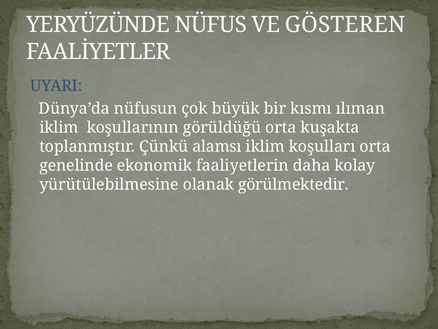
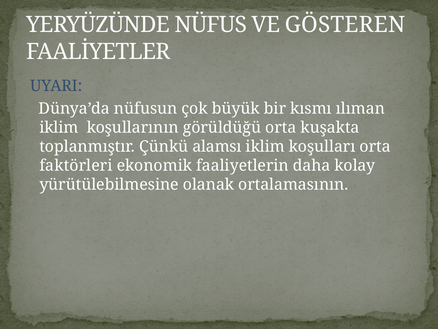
genelinde: genelinde -> faktörleri (76, 165)
görülmektedir: görülmektedir -> ortalamasının (293, 184)
